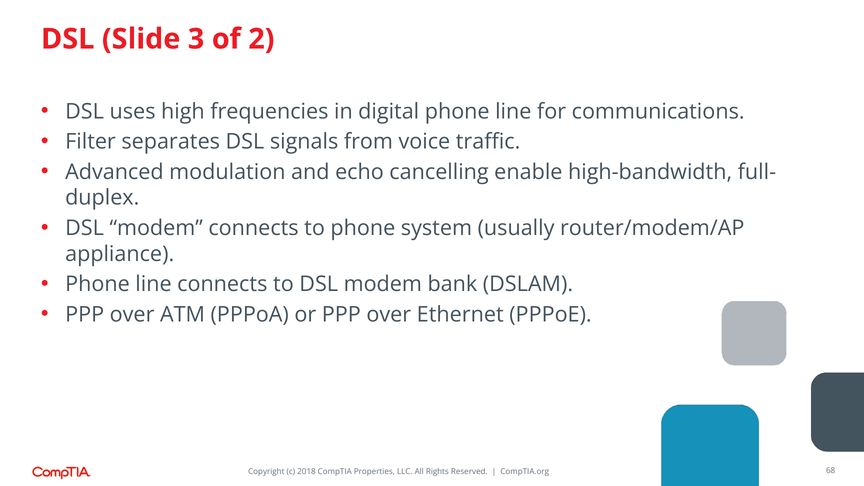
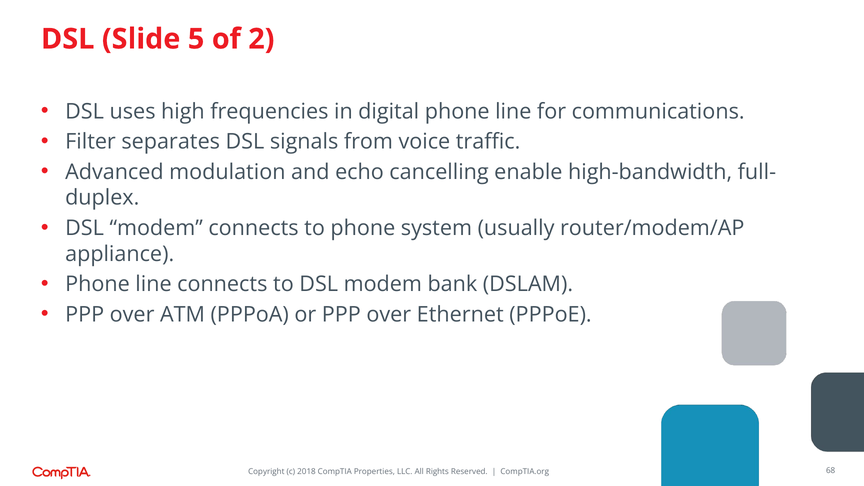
3: 3 -> 5 (196, 39)
